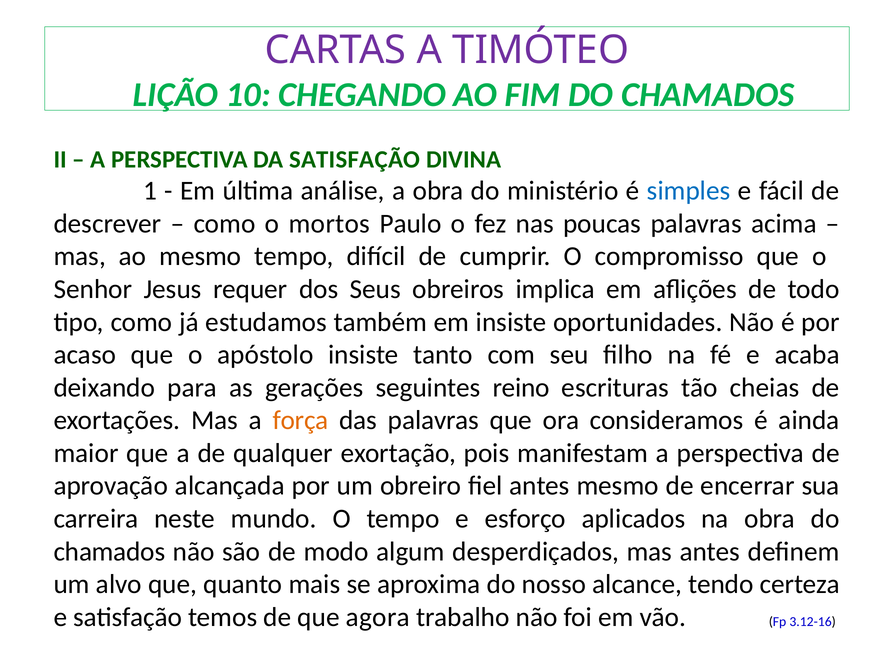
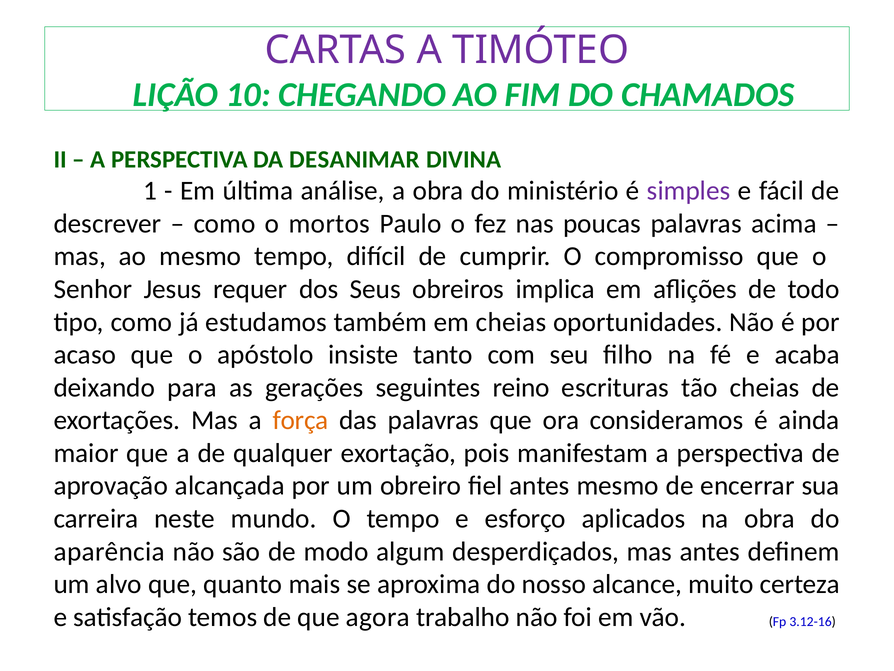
DA SATISFAÇÃO: SATISFAÇÃO -> DESANIMAR (355, 159)
simples colour: blue -> purple (689, 191)
em insiste: insiste -> cheias (511, 322)
chamados: chamados -> aparência (109, 551)
tendo: tendo -> muito (721, 584)
